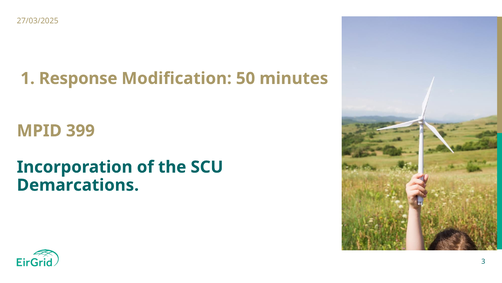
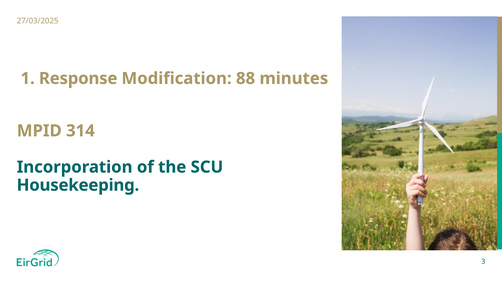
50: 50 -> 88 (246, 78)
399: 399 -> 314 (80, 131)
Demarcations: Demarcations -> Housekeeping (78, 185)
